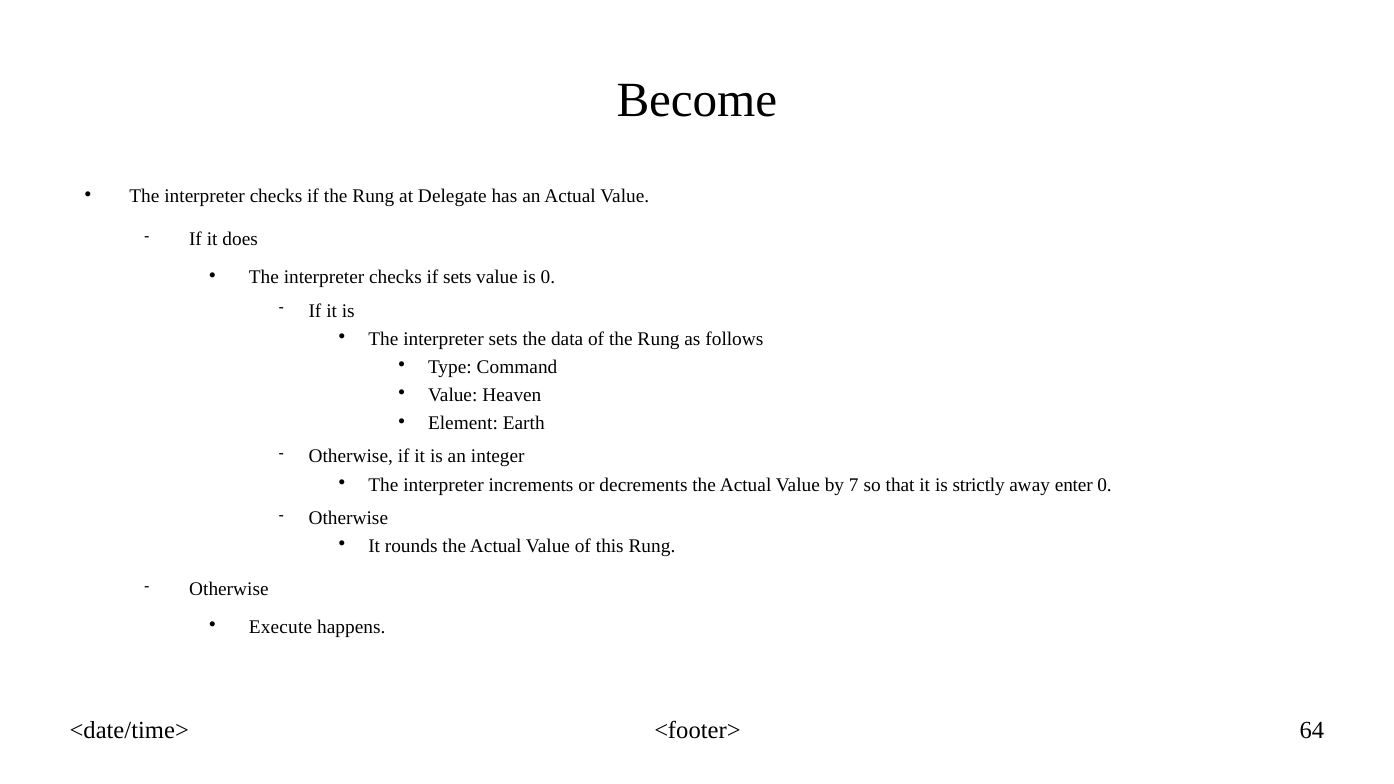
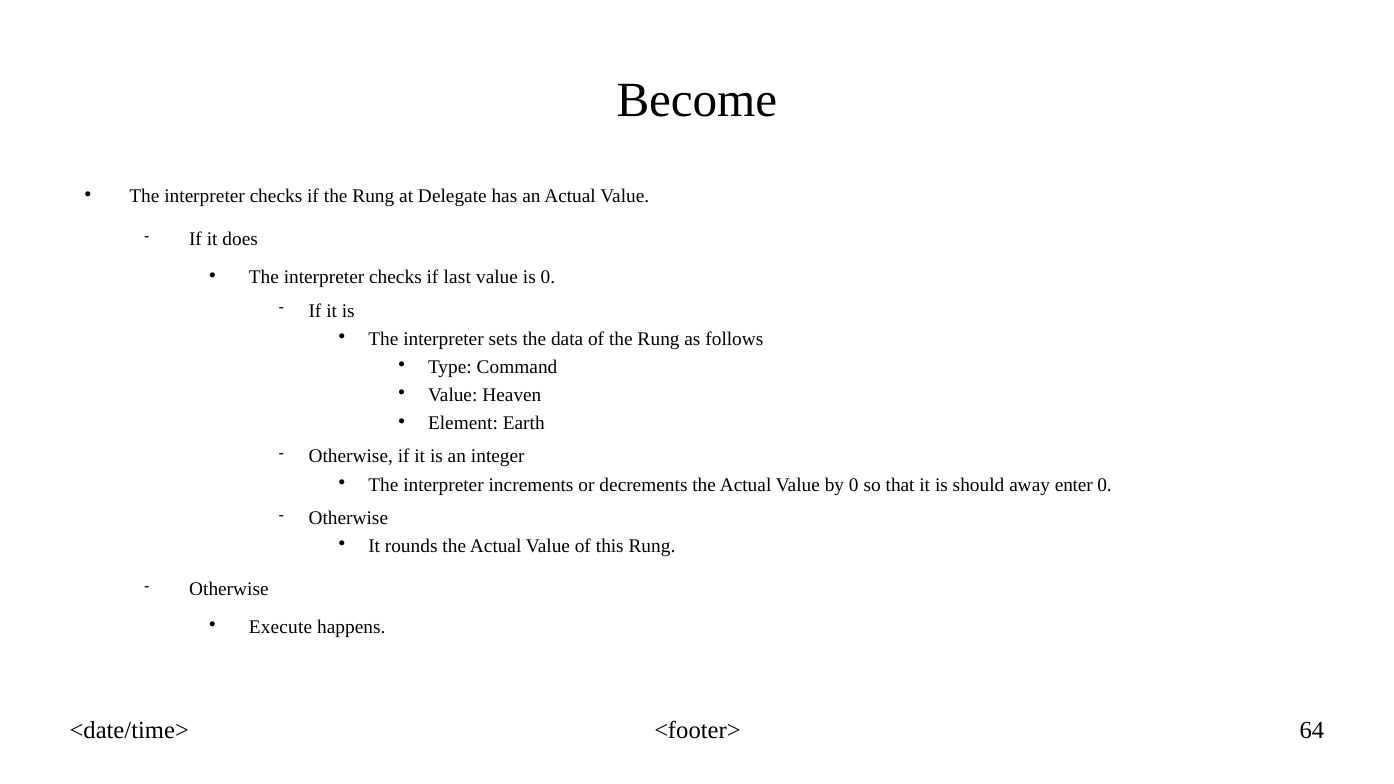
if sets: sets -> last (457, 278)
by 7: 7 -> 0 (854, 485)
strictly: strictly -> should (979, 485)
